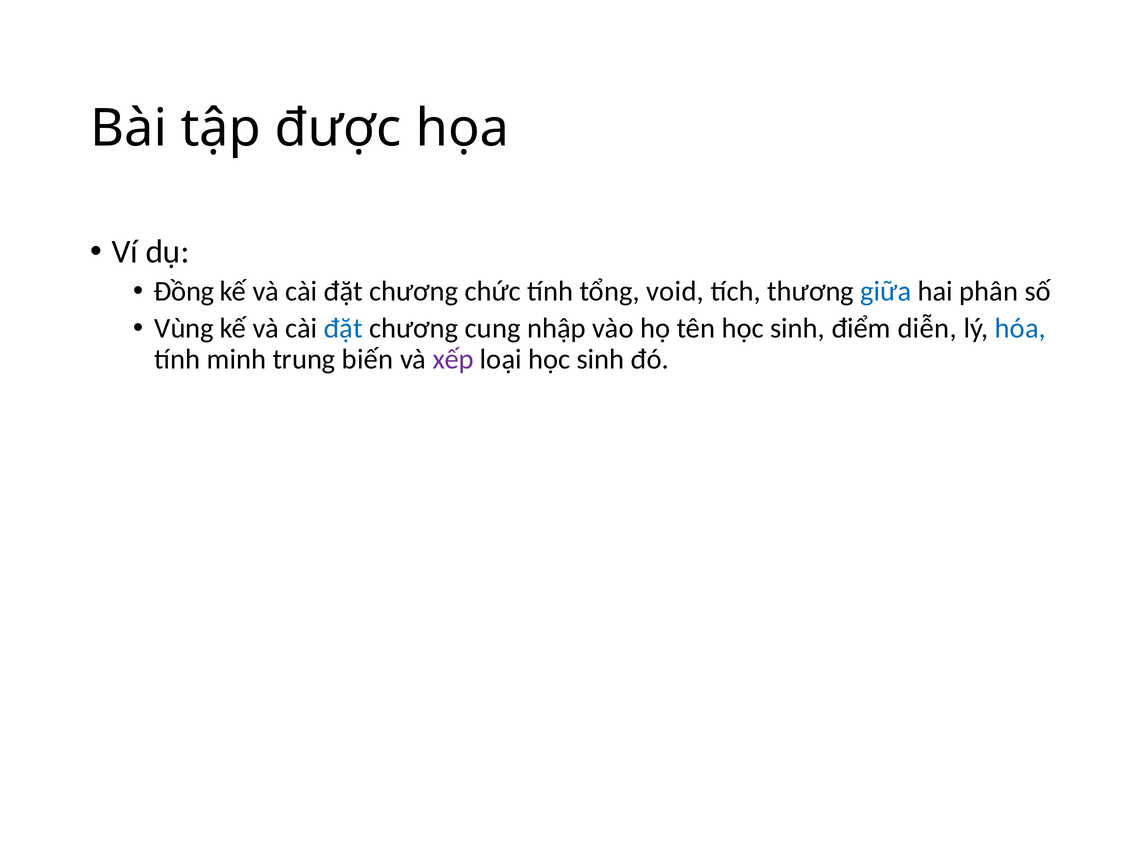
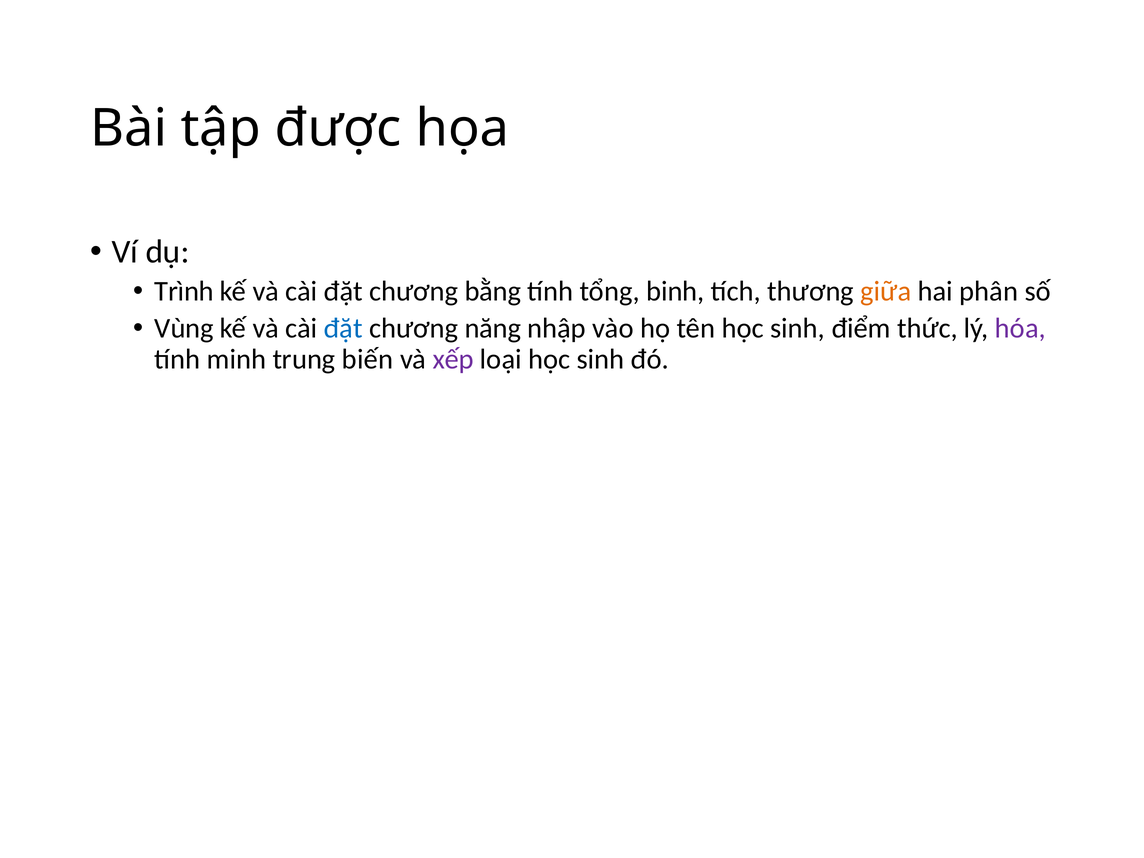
Đồng: Đồng -> Trình (184, 291)
chức: chức -> bằng (493, 291)
void: void -> binh (675, 291)
giữa colour: blue -> orange (886, 291)
cung: cung -> năng (493, 328)
diễn: diễn -> thức (927, 328)
hóa colour: blue -> purple (1020, 328)
